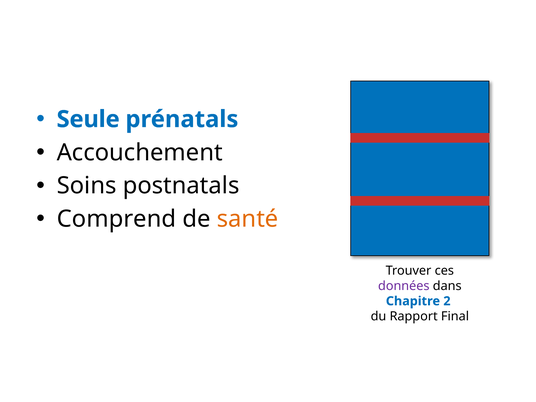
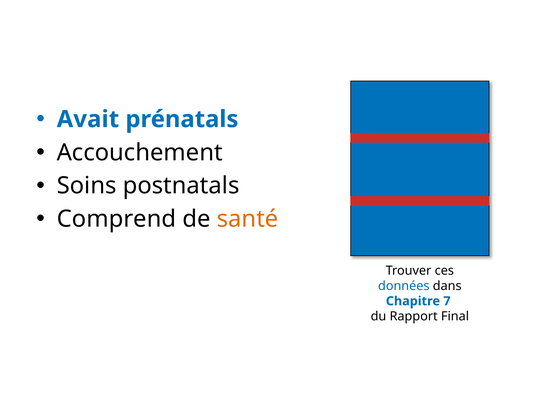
Seule: Seule -> Avait (88, 119)
données colour: purple -> blue (404, 286)
2: 2 -> 7 (447, 301)
